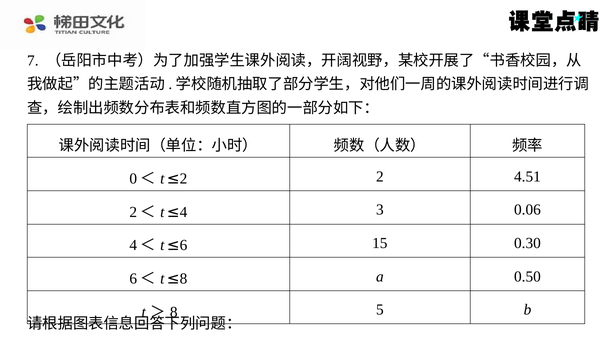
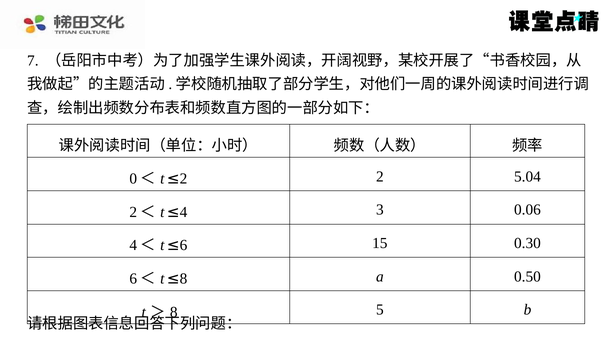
4.51: 4.51 -> 5.04 (527, 177)
